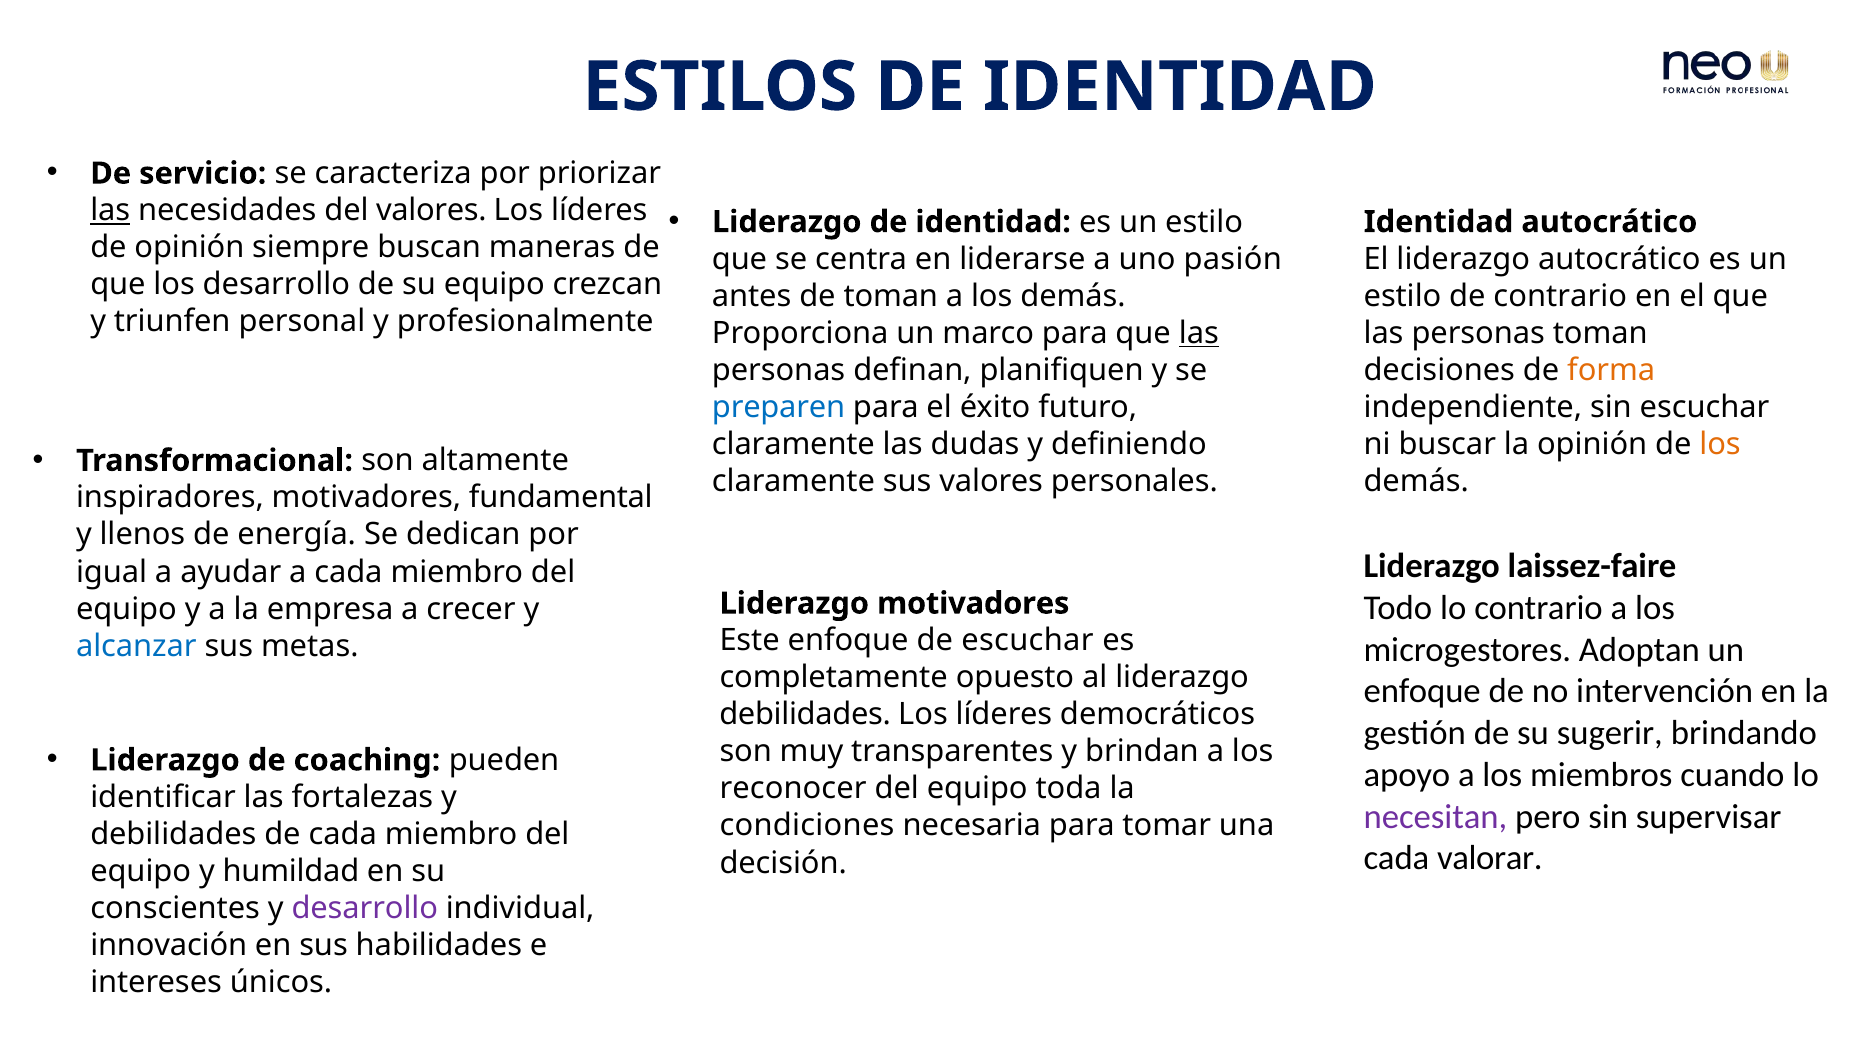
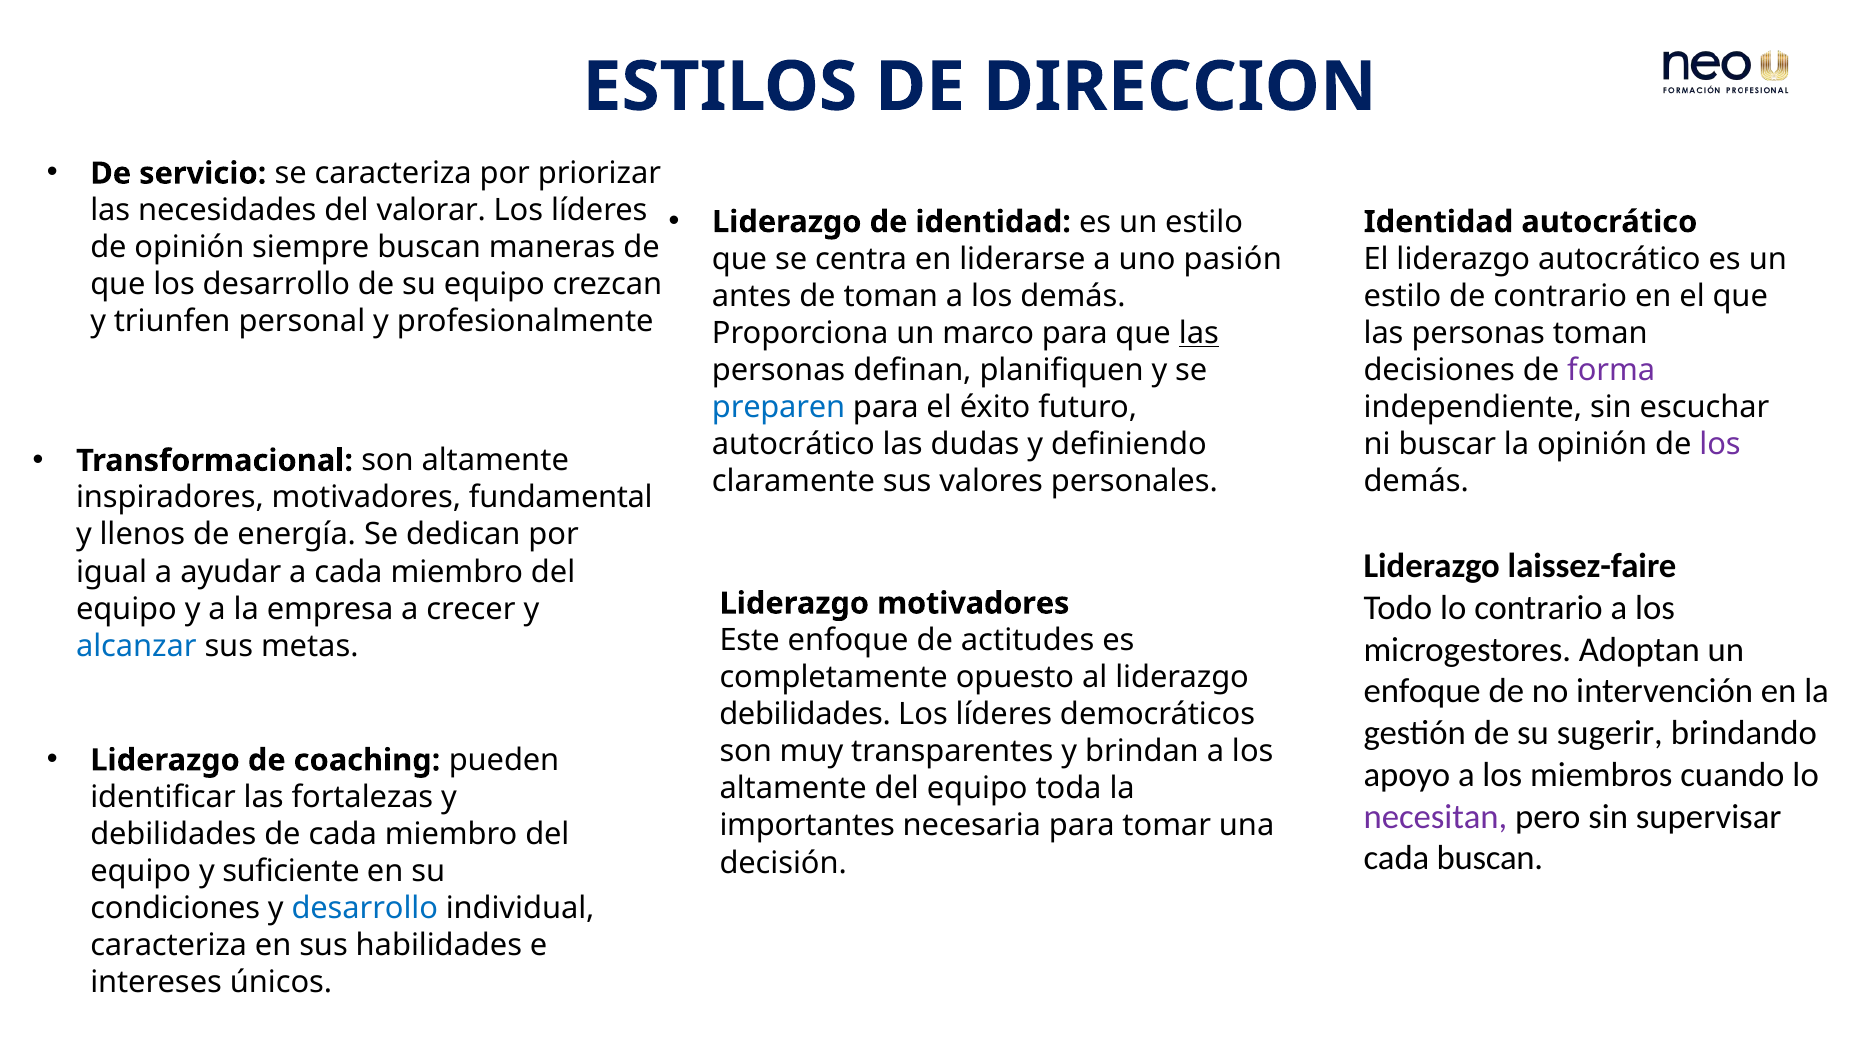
ESTILOS DE IDENTIDAD: IDENTIDAD -> DIRECCION (1180, 87)
las underline: present -> none (110, 210)
del valores: valores -> valorar (431, 210)
forma colour: orange -> purple (1611, 370)
claramente: claramente -> autocrático (793, 444)
los colour: orange -> purple (1720, 444)
de escuchar: escuchar -> actitudes (1028, 640)
reconocer: reconocer -> altamente (793, 788)
condiciones: condiciones -> importantes (807, 825)
cada valorar: valorar -> buscan (1490, 858)
humildad: humildad -> suficiente (291, 871)
conscientes: conscientes -> condiciones (175, 908)
desarrollo colour: purple -> blue (365, 908)
innovación: innovación -> caracteriza (169, 945)
